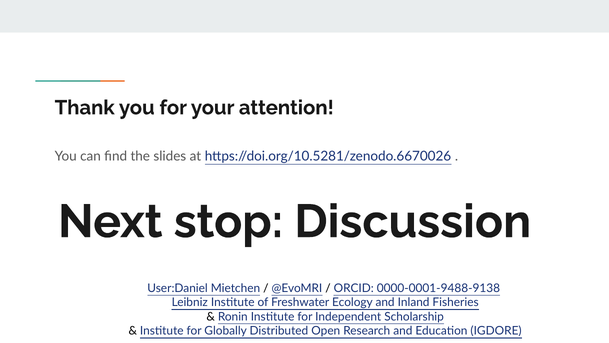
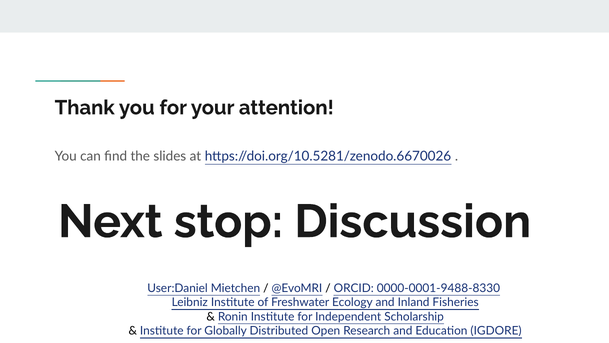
0000-0001-9488-9138: 0000-0001-9488-9138 -> 0000-0001-9488-8330 (438, 288)
